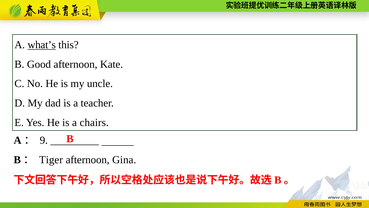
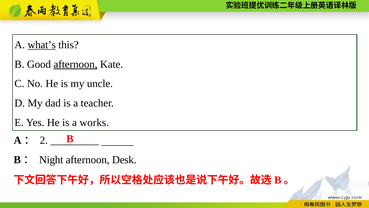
afternoon underline: none -> present (75, 64)
chairs: chairs -> works (94, 122)
9: 9 -> 2 (44, 140)
Tiger: Tiger -> Night (51, 159)
Gina: Gina -> Desk (124, 159)
